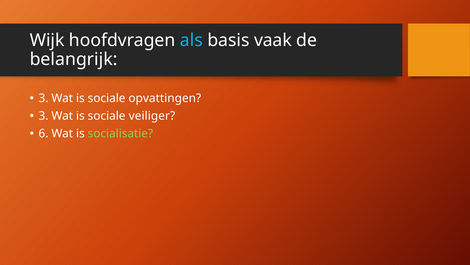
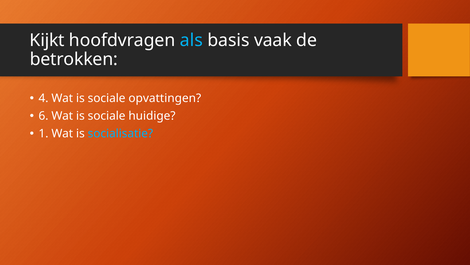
Wijk: Wijk -> Kijkt (47, 40)
belangrijk: belangrijk -> betrokken (74, 59)
3: 3 -> 4 (43, 98)
3: 3 -> 6 (43, 116)
veiliger: veiliger -> huidige (152, 116)
6: 6 -> 1 (43, 133)
socialisatie colour: light green -> light blue (120, 133)
